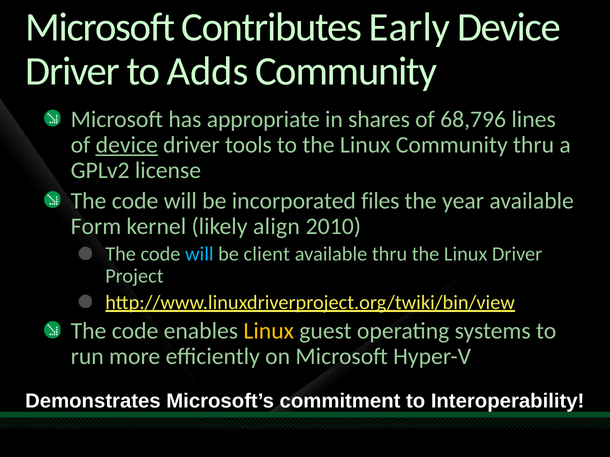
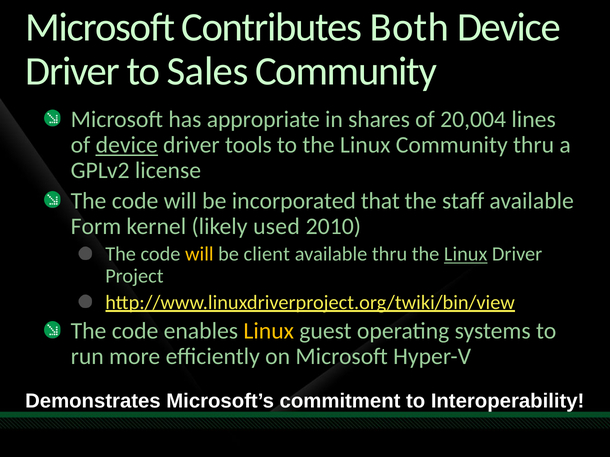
Early: Early -> Both (409, 28)
Adds: Adds -> Sales (208, 71)
68,796: 68,796 -> 20,004 (473, 119)
files: files -> that (380, 201)
year: year -> staff (463, 201)
align: align -> used (277, 227)
will colour: light blue -> yellow (199, 255)
Linux underline: none -> present (466, 255)
